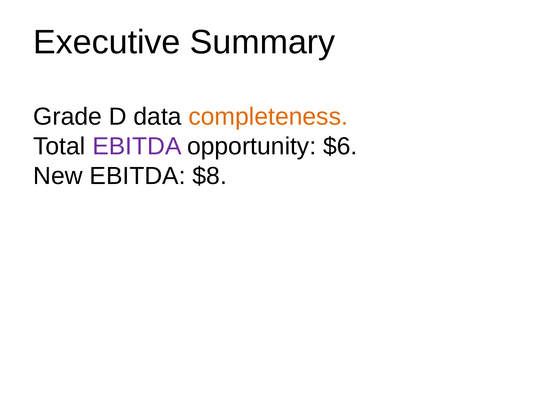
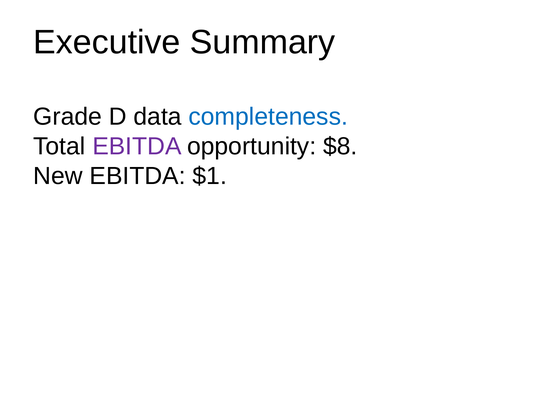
completeness colour: orange -> blue (268, 117)
$6: $6 -> $8 (340, 146)
$8: $8 -> $1 (210, 176)
